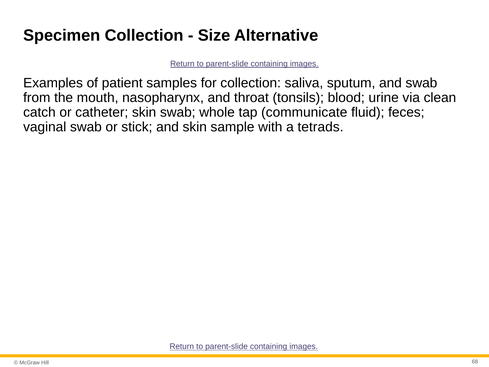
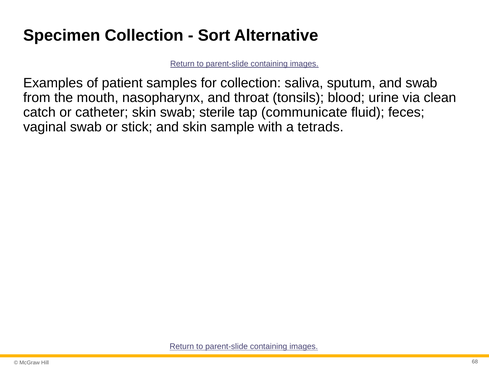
Size: Size -> Sort (214, 36)
whole: whole -> sterile (217, 112)
